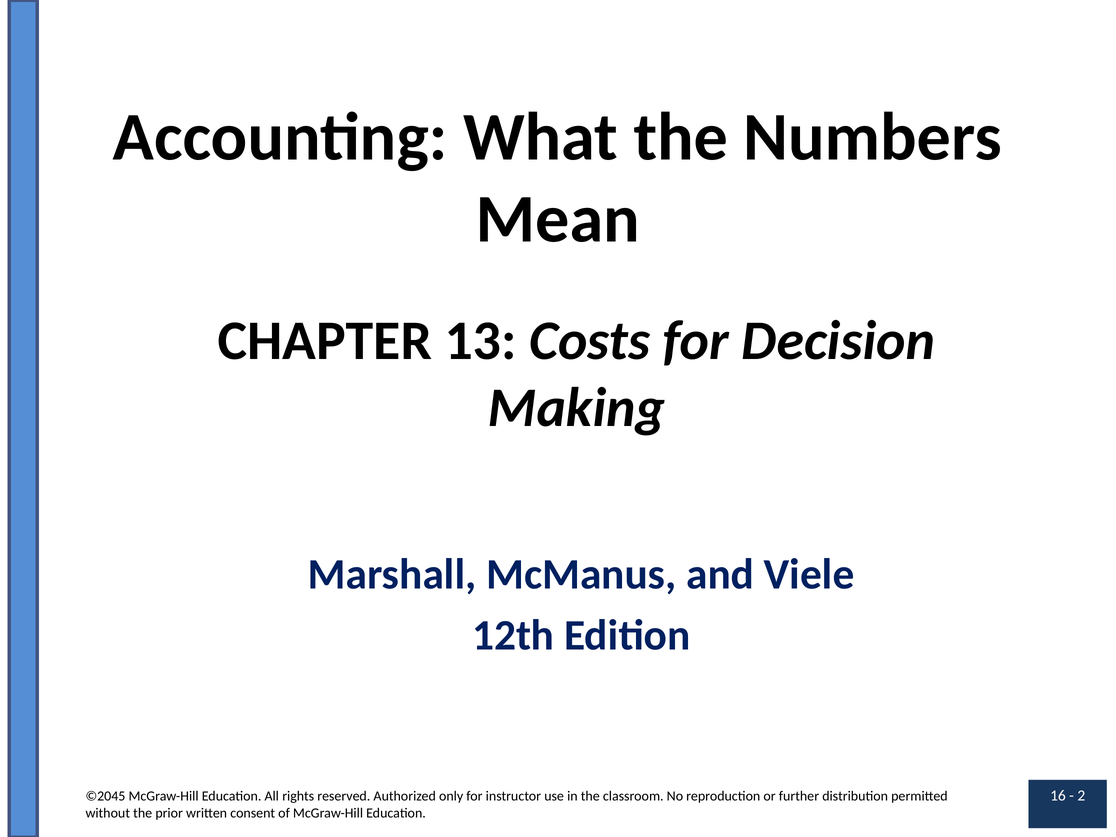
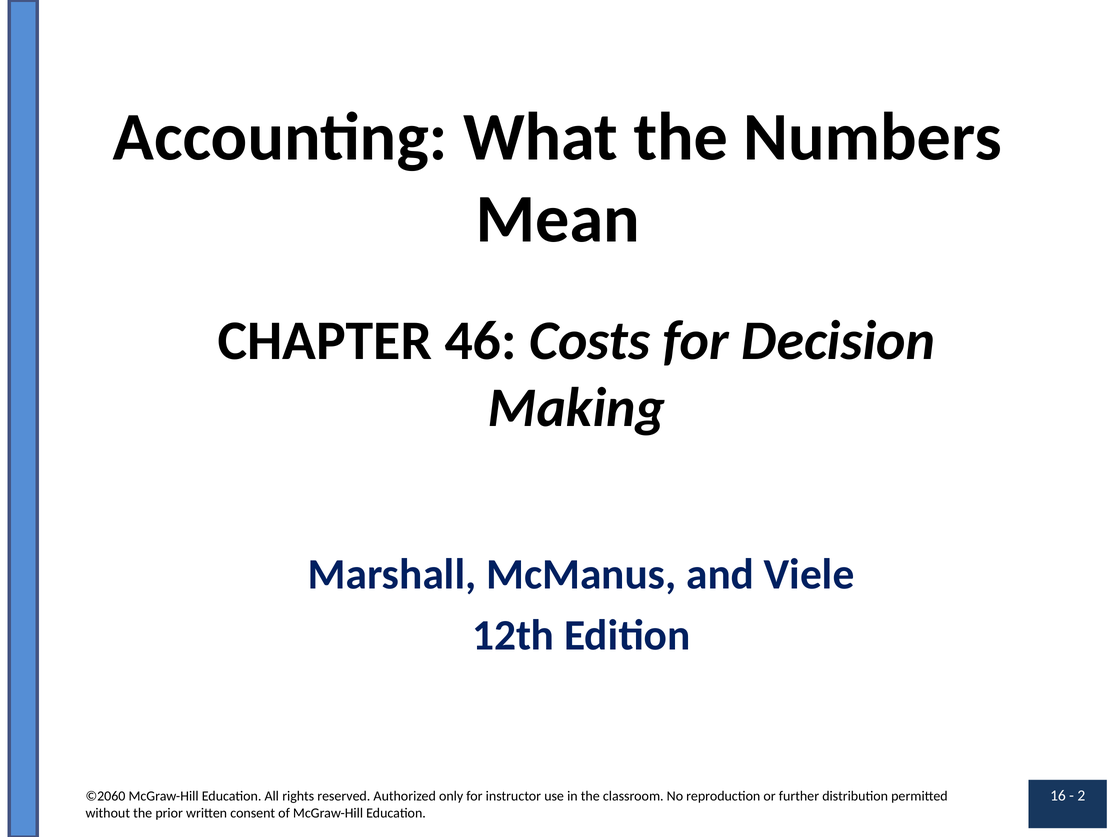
13: 13 -> 46 (480, 341)
©2045: ©2045 -> ©2060 (105, 796)
